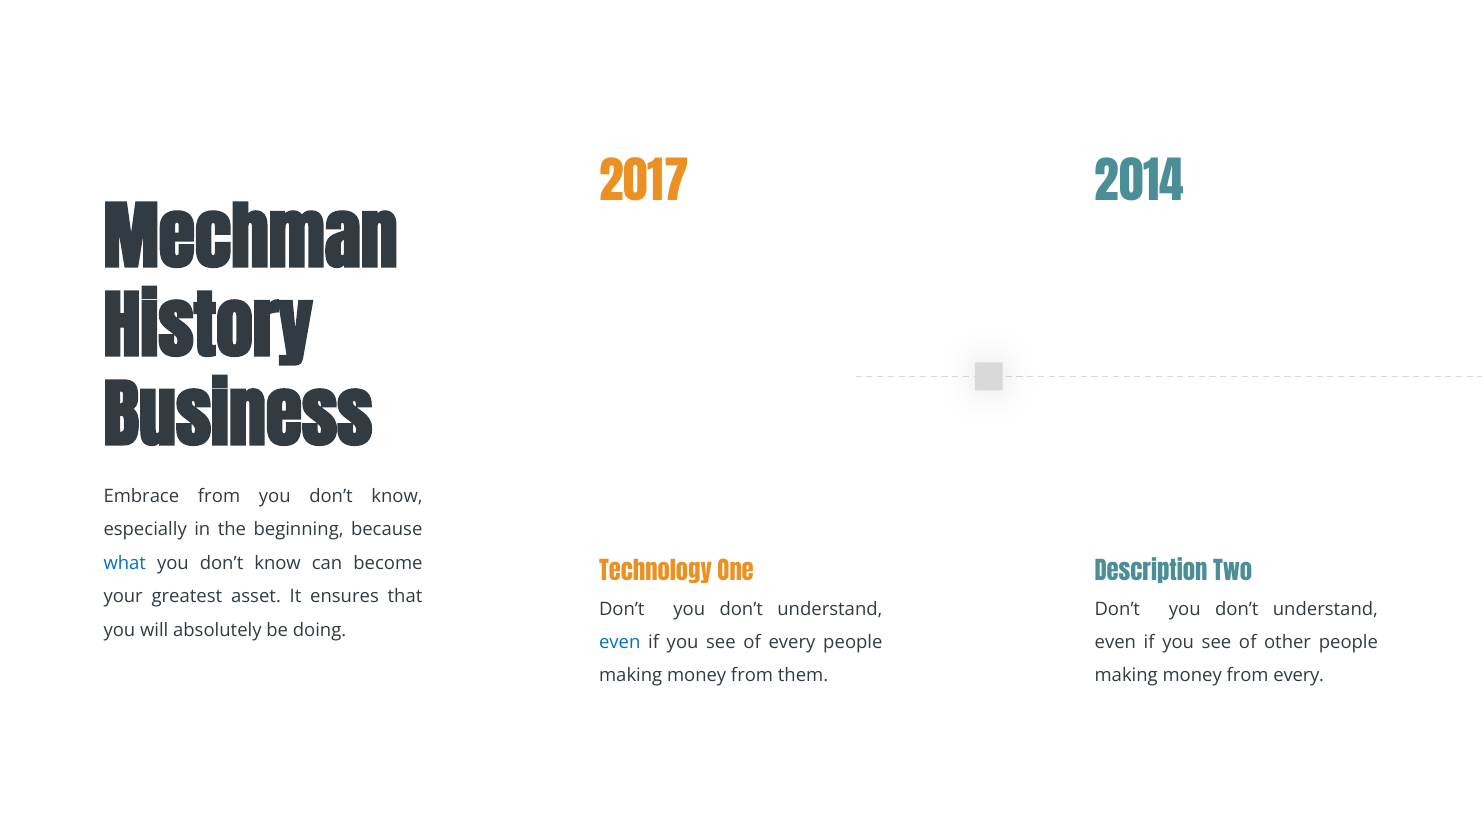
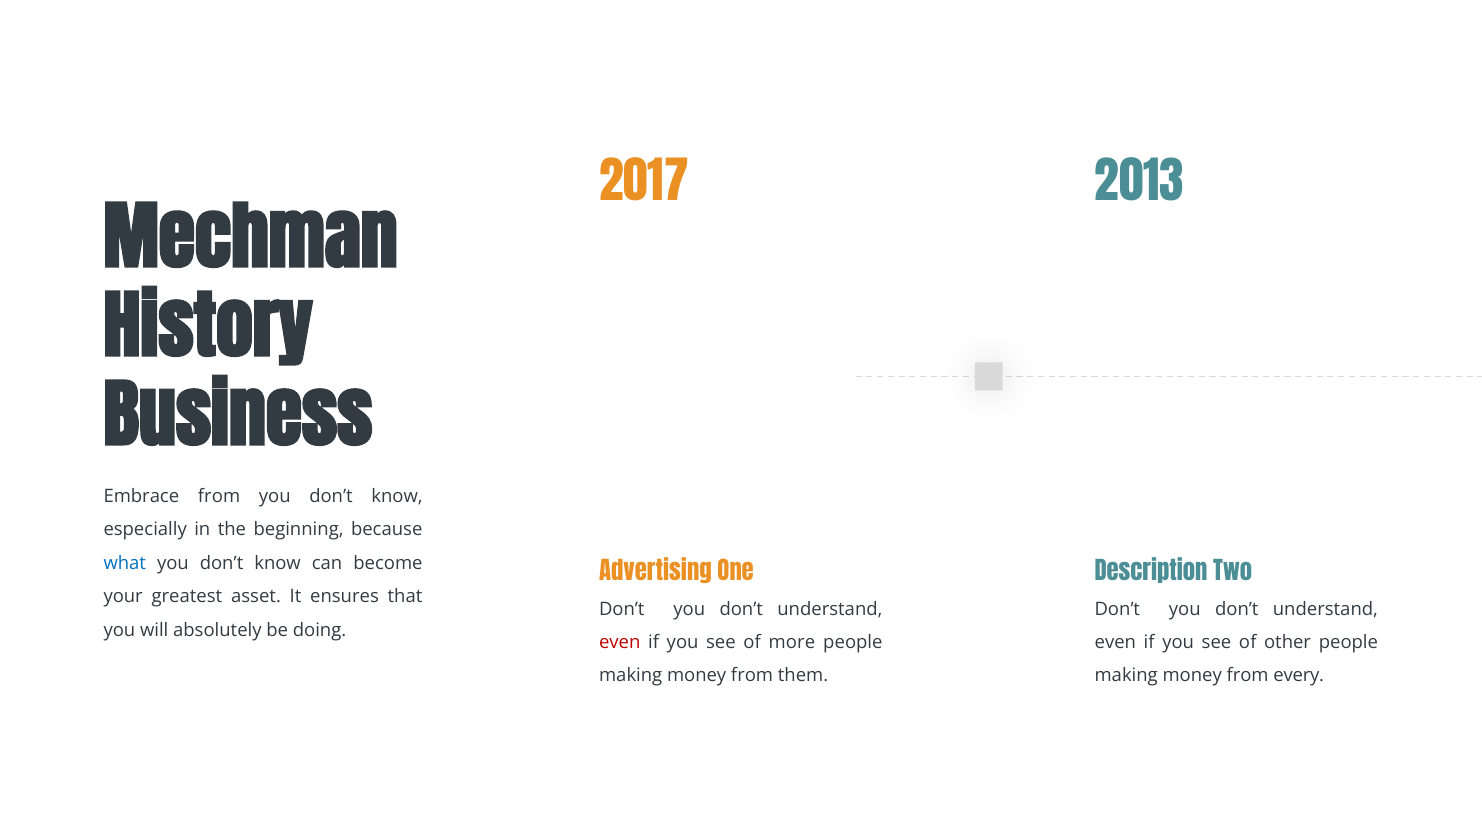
2014: 2014 -> 2013 (1139, 184)
Technology: Technology -> Advertising (655, 572)
even colour: blue -> red (620, 642)
of every: every -> more (792, 642)
